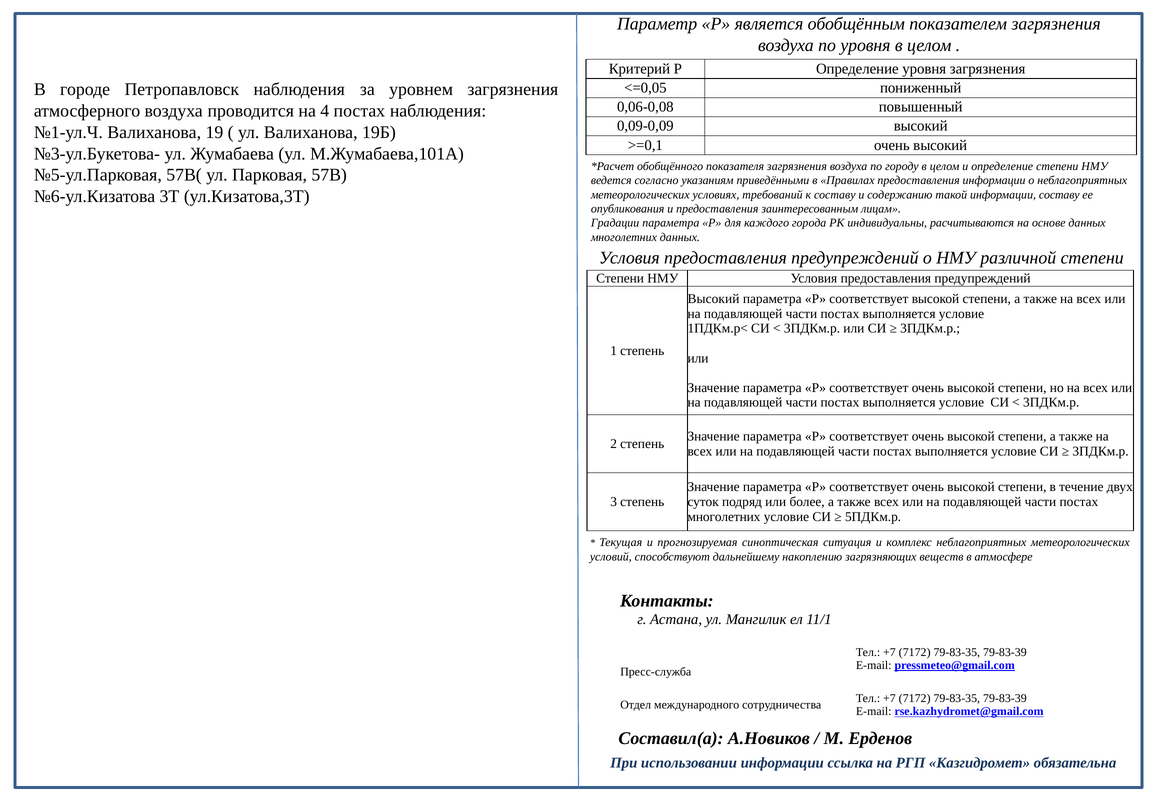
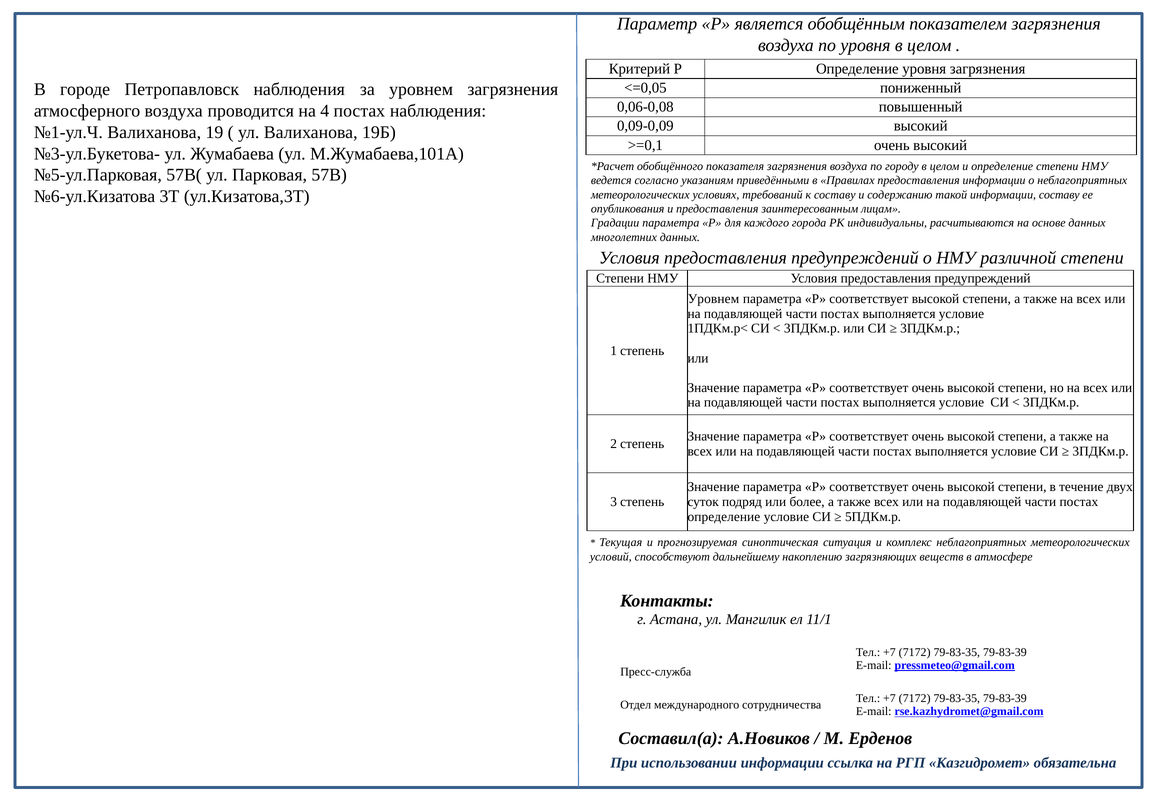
Высокий: Высокий -> Уровнем (714, 299)
многолетних: многолетних -> определение (724, 517)
